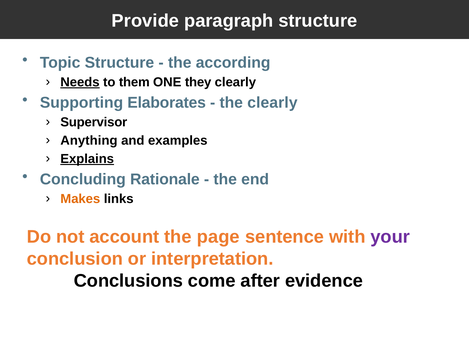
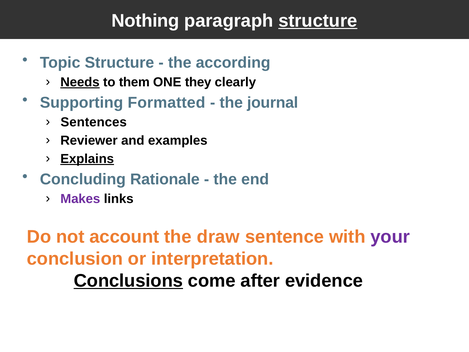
Provide: Provide -> Nothing (145, 21)
structure underline: none -> present (318, 21)
Elaborates: Elaborates -> Formatted (166, 103)
the clearly: clearly -> journal (273, 103)
Supervisor: Supervisor -> Sentences (94, 122)
Anything: Anything -> Reviewer (89, 140)
Makes colour: orange -> purple (80, 199)
page: page -> draw (218, 237)
Conclusions underline: none -> present (128, 281)
